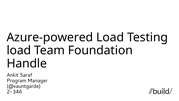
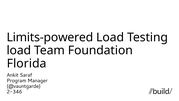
Azure-powered: Azure-powered -> Limits-powered (50, 37)
Handle: Handle -> Florida (27, 63)
